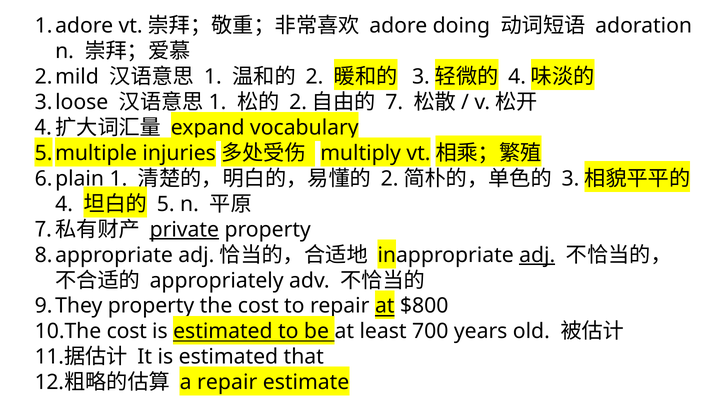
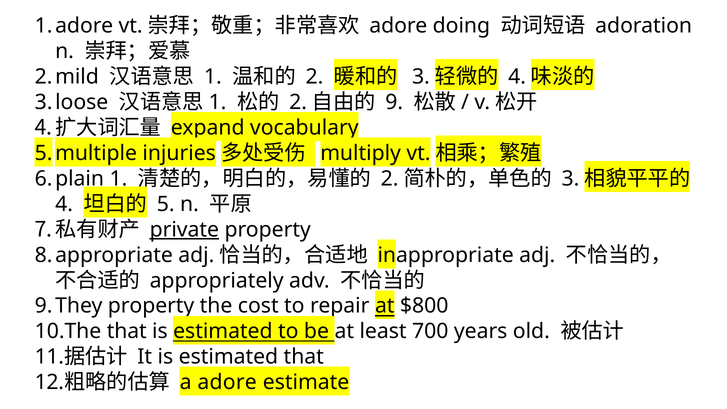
7: 7 -> 9 (394, 102)
adj underline: present -> none (537, 255)
cost: cost -> that (127, 331)
a repair: repair -> adore (227, 382)
